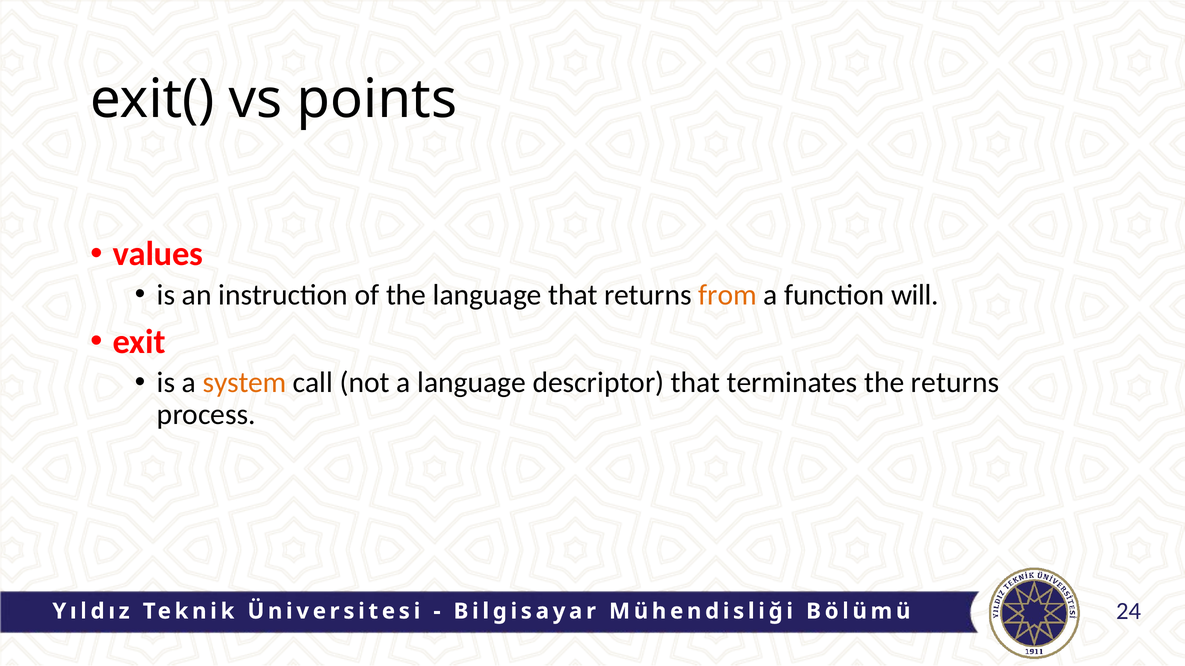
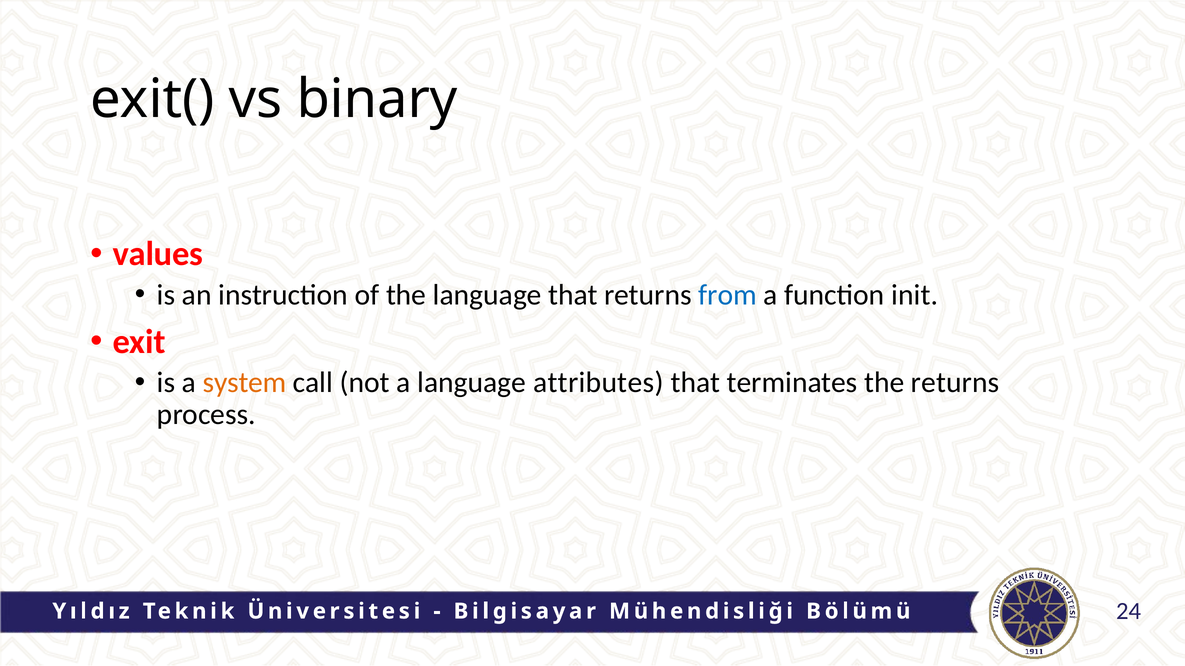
points: points -> binary (377, 100)
from colour: orange -> blue (728, 295)
will: will -> init (915, 295)
descriptor: descriptor -> attributes (598, 383)
